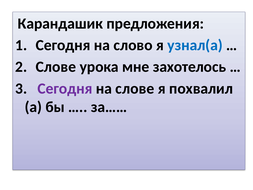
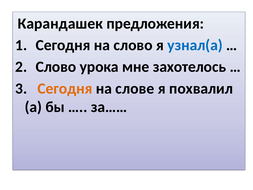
Карандашик: Карандашик -> Карандашек (60, 23)
Слове: Слове -> Слово (56, 67)
Сегодня colour: purple -> orange (65, 88)
